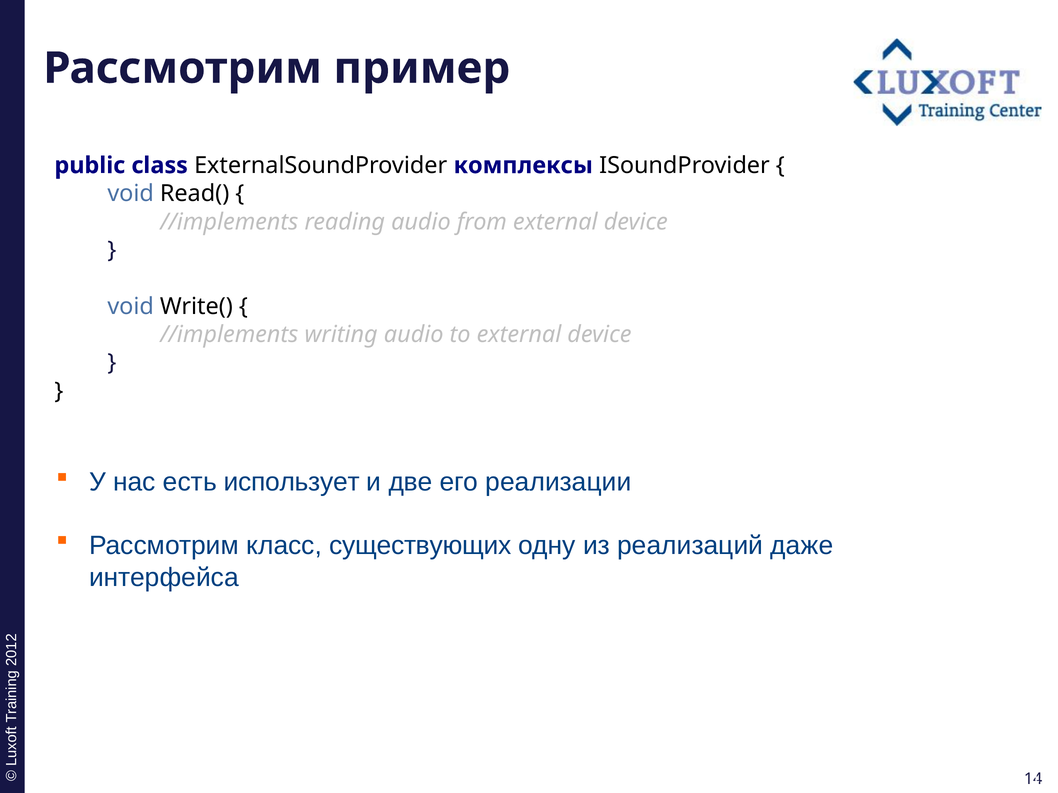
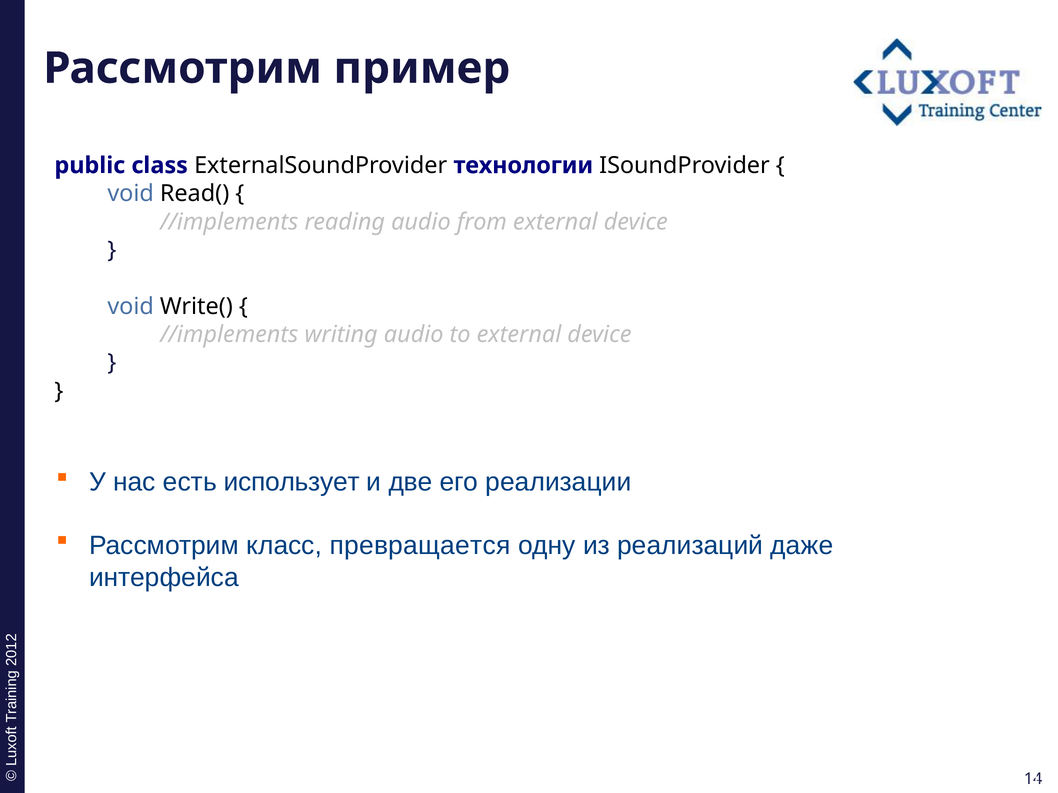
комплексы: комплексы -> технологии (523, 166)
существующих: существующих -> превращается (420, 546)
